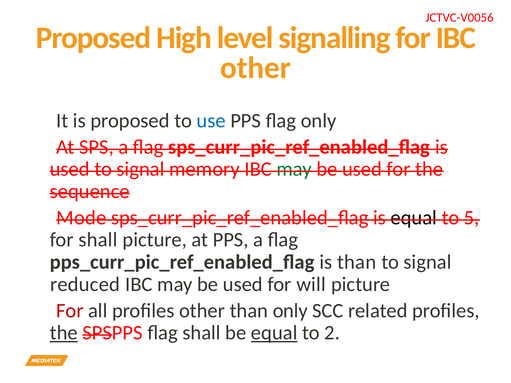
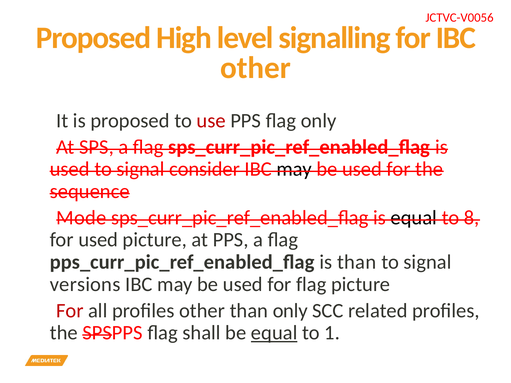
use colour: blue -> red (211, 121)
memory: memory -> consider (205, 169)
may colour: green -> black (294, 169)
5: 5 -> 8 (472, 218)
for shall: shall -> used (98, 240)
reduced: reduced -> versions (85, 284)
for will: will -> flag (311, 284)
the underline: present -> none (64, 333)
2: 2 -> 1 (332, 333)
